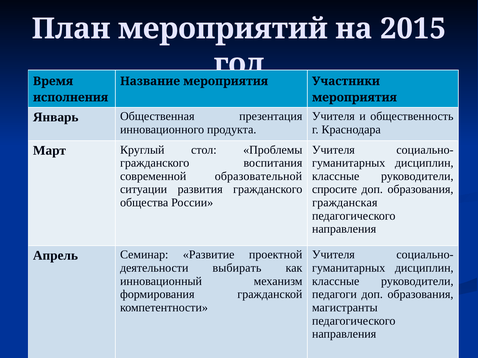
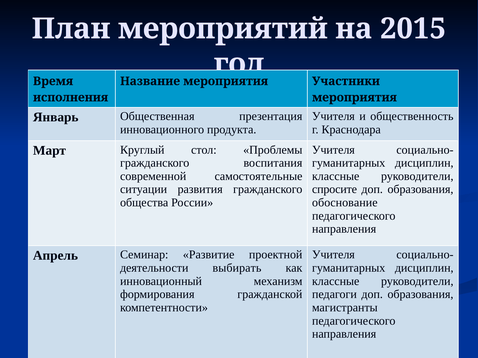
образовательной: образовательной -> самостоятельные (259, 176)
гражданская: гражданская -> обоснование (345, 203)
